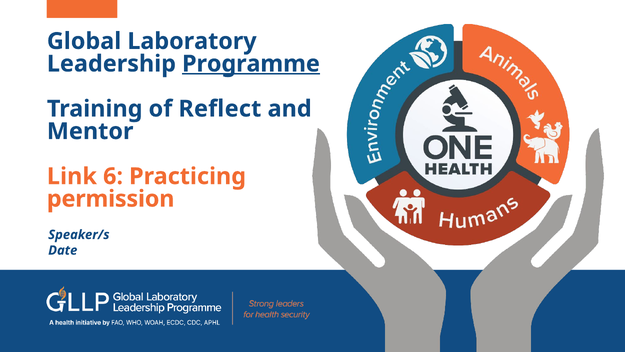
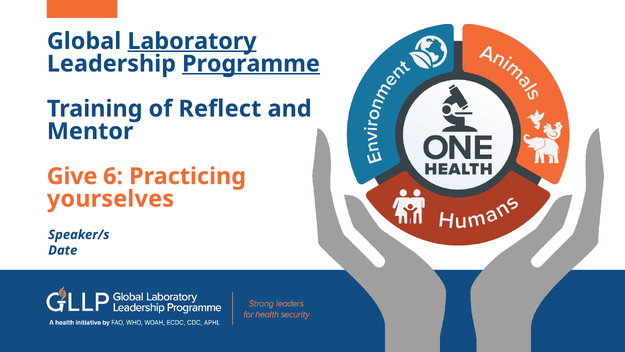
Laboratory underline: none -> present (192, 41)
Link: Link -> Give (72, 176)
permission: permission -> yourselves (110, 199)
